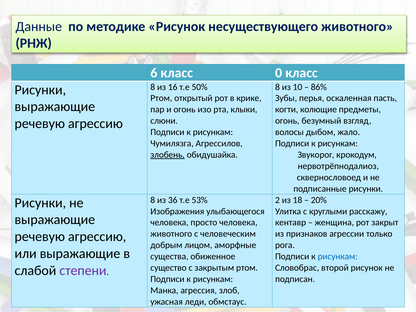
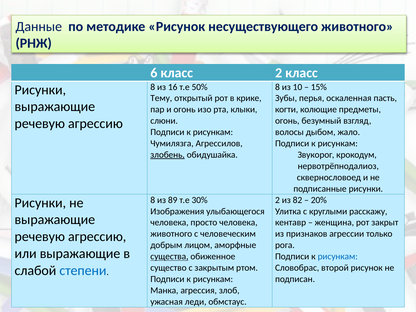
класс 0: 0 -> 2 (279, 73)
86%: 86% -> 15% (319, 87)
Ртом: Ртом -> Тему (161, 98)
36: 36 -> 89 (173, 200)
53%: 53% -> 30% (200, 200)
18: 18 -> 82 (298, 200)
существа underline: none -> present (169, 256)
степени colour: purple -> blue (83, 270)
